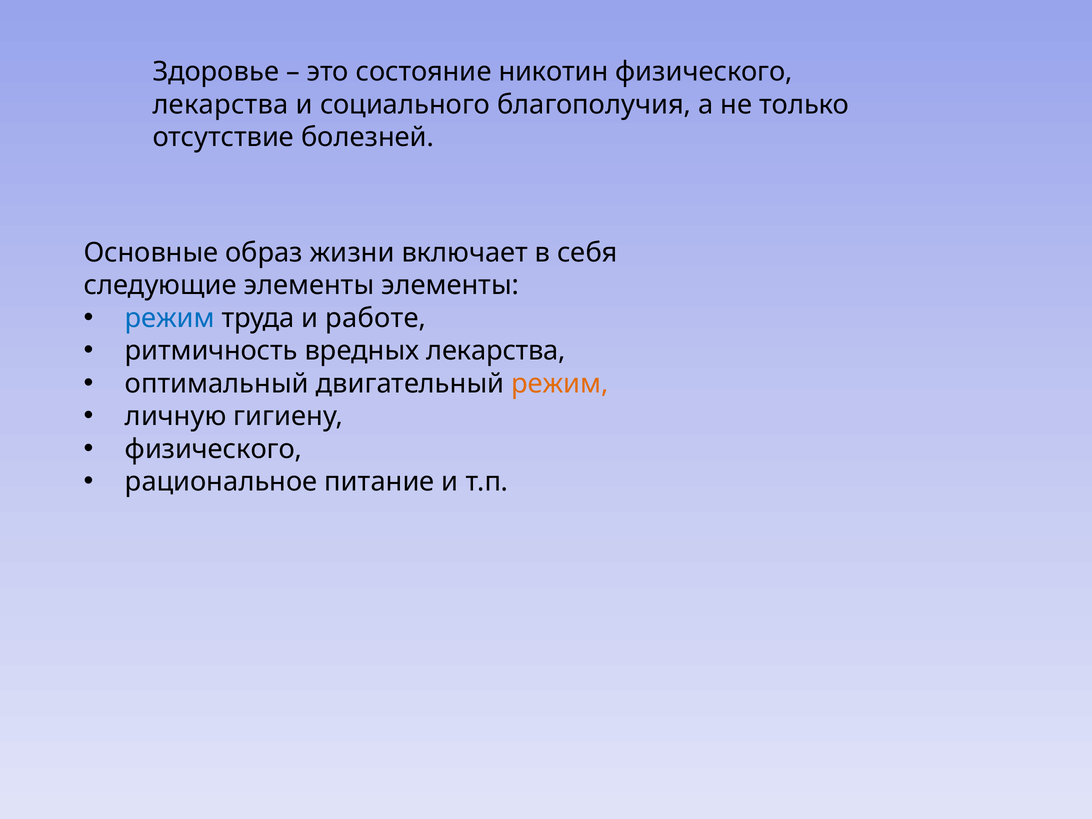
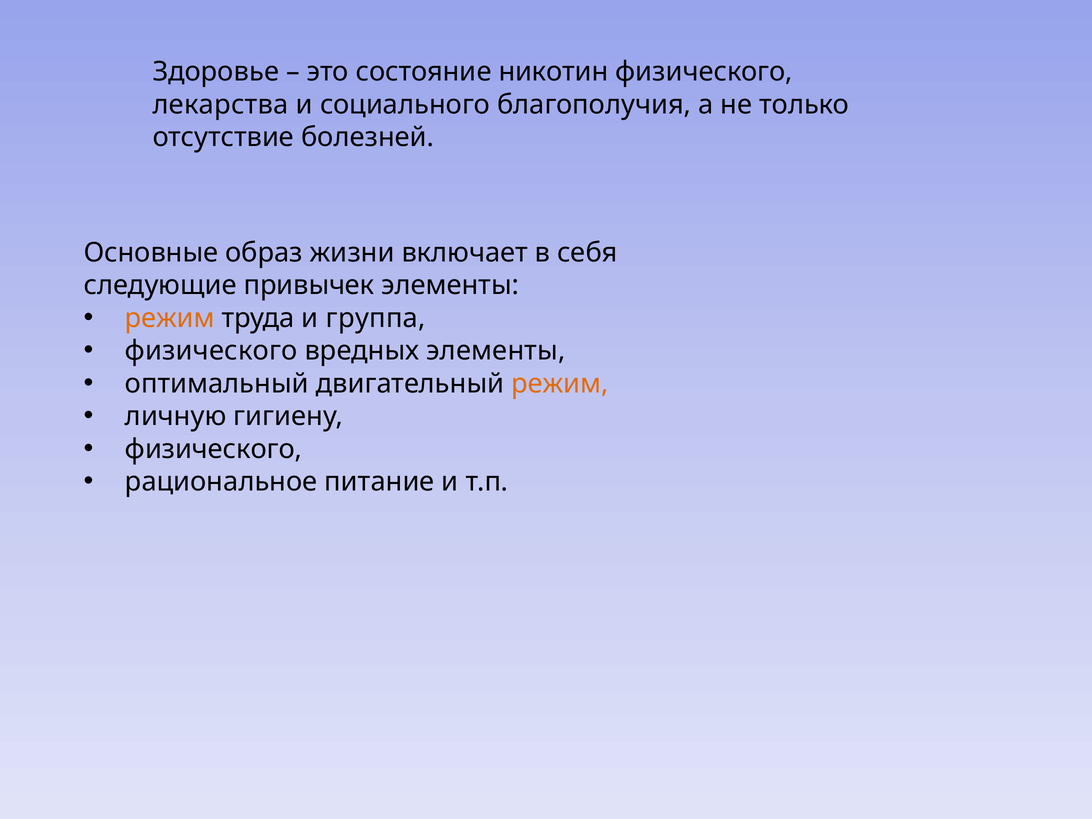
следующие элементы: элементы -> привычек (309, 285)
режим colour: blue -> orange (170, 318)
работе: работе -> группа (376, 318)
ритмичность: ритмичность -> физического (211, 351)
вредных лекарства: лекарства -> элементы (496, 351)
